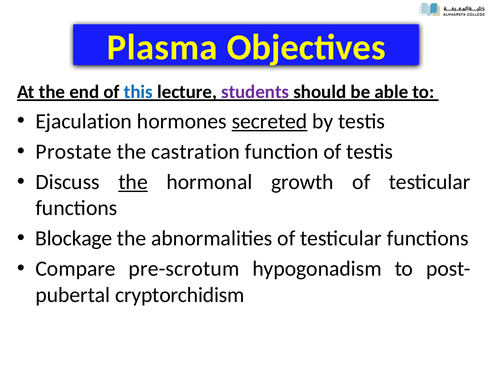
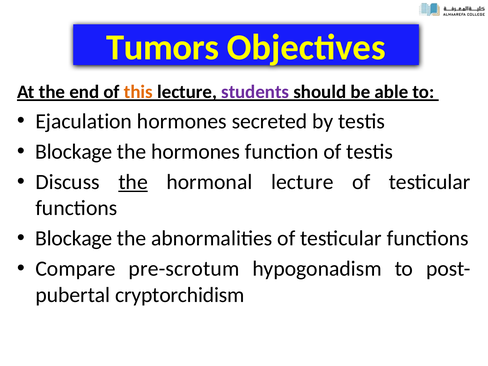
Plasma: Plasma -> Tumors (163, 47)
this colour: blue -> orange (138, 92)
secreted underline: present -> none (270, 121)
Prostate: Prostate -> Blockage (74, 152)
the castration: castration -> hormones (196, 152)
hormonal growth: growth -> lecture (302, 182)
